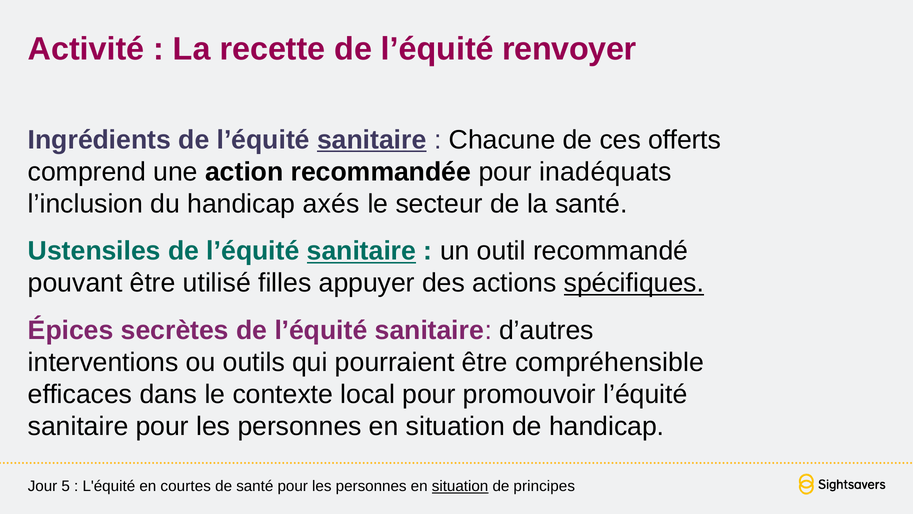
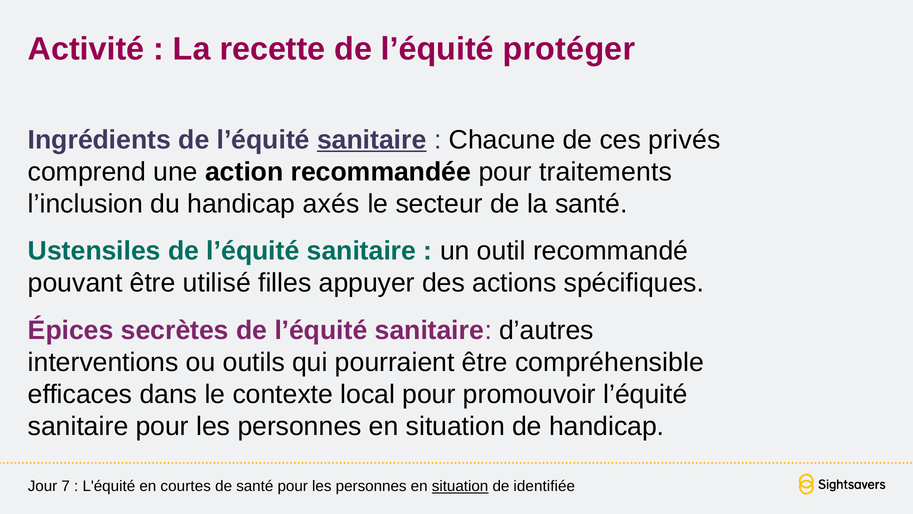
renvoyer: renvoyer -> protéger (569, 49)
offerts: offerts -> privés (684, 140)
inadéquats: inadéquats -> traitements (606, 172)
sanitaire underline: present -> none (361, 251)
spécifiques underline: present -> none (634, 283)
5: 5 -> 7 (66, 486)
principes: principes -> identifiée (544, 486)
